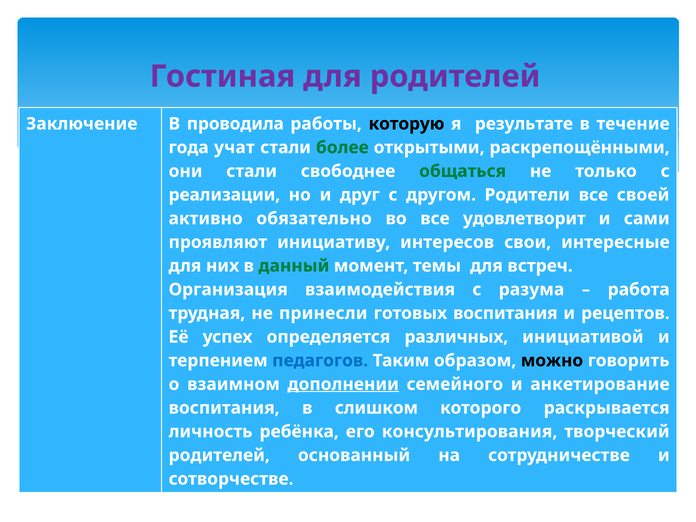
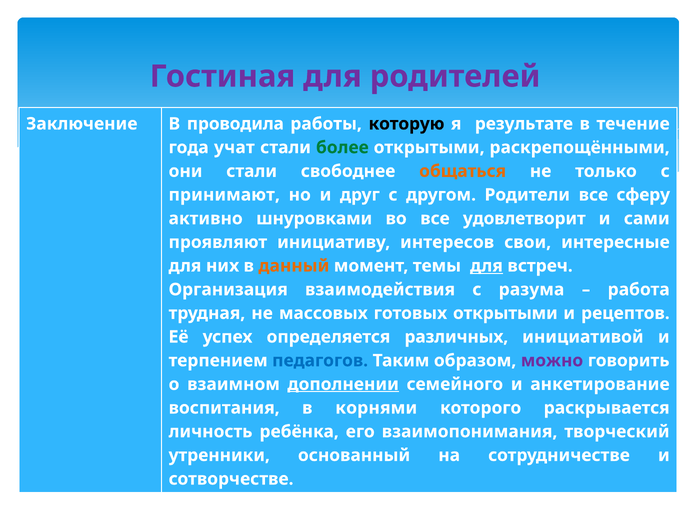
общаться colour: green -> orange (463, 171)
реализации: реализации -> принимают (224, 195)
своей: своей -> сферу (643, 195)
обязательно: обязательно -> шнуровками (314, 219)
данный colour: green -> orange (294, 266)
для underline: none -> present (486, 266)
принесли: принесли -> массовых (323, 313)
готовых воспитания: воспитания -> открытыми (505, 313)
можно colour: black -> purple (552, 361)
слишком: слишком -> корнями (376, 408)
консультирования: консультирования -> взаимопонимания (470, 432)
родителей: родителей -> утренники (219, 455)
